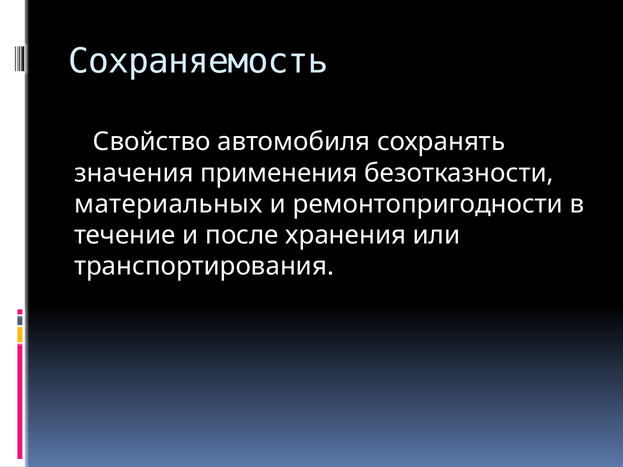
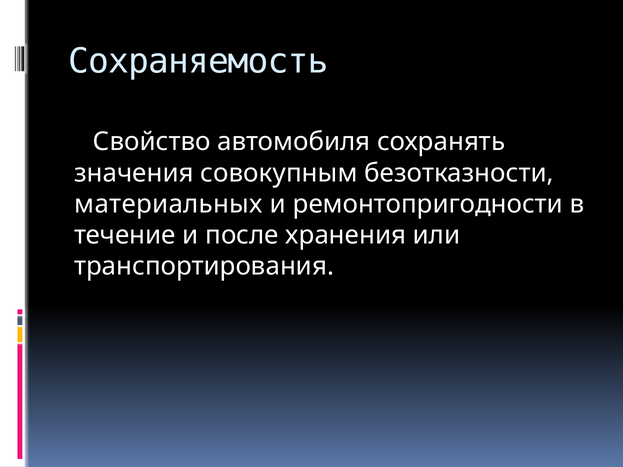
применения: применения -> совокупным (279, 173)
